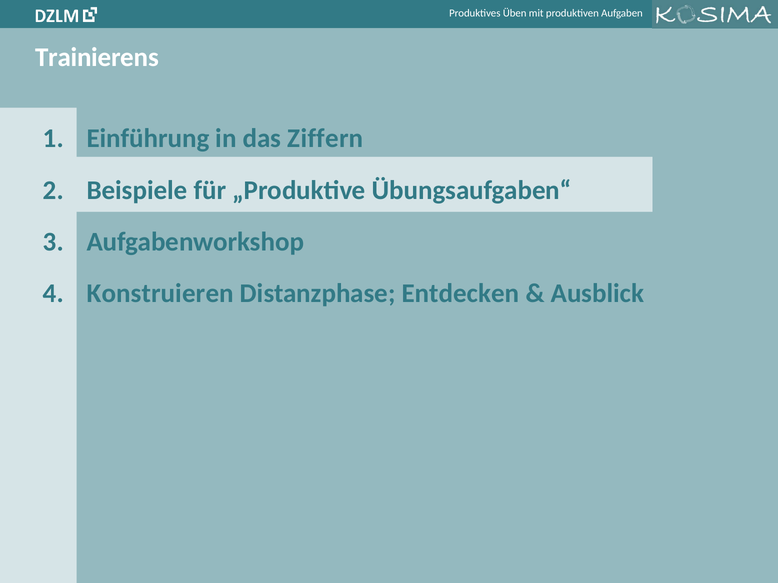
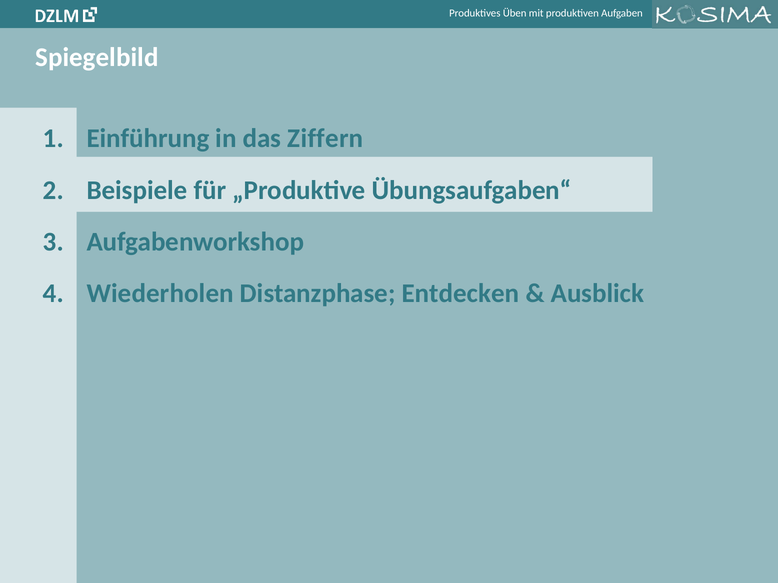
Trainierens: Trainierens -> Spiegelbild (97, 58)
Konstruieren: Konstruieren -> Wiederholen (160, 293)
